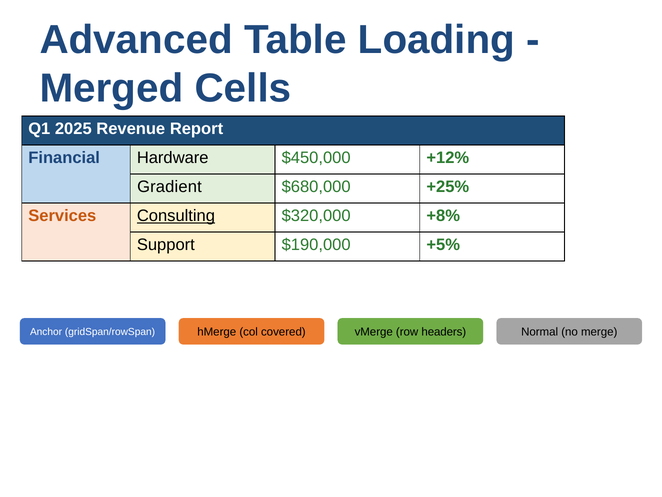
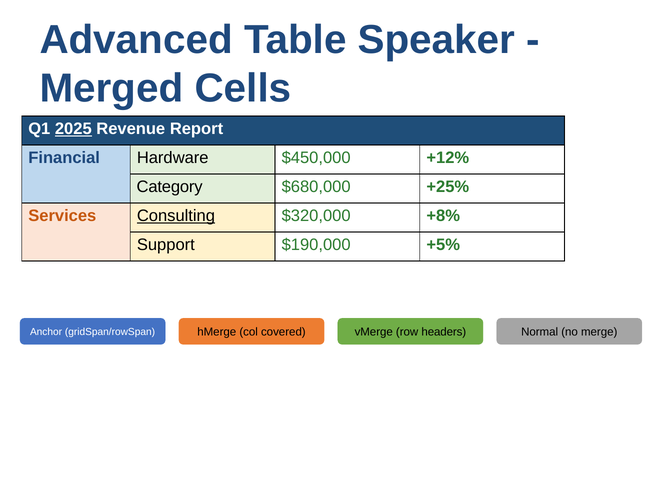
Loading: Loading -> Speaker (437, 40)
2025 underline: none -> present (73, 129)
Gradient: Gradient -> Category (170, 187)
